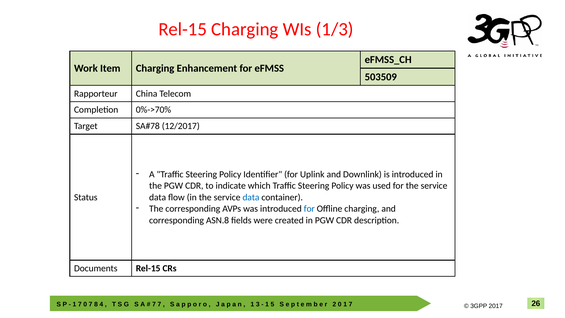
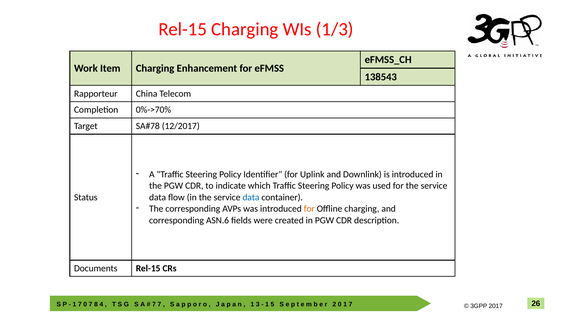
503509: 503509 -> 138543 (381, 77)
for colour: blue -> orange (309, 209)
ASN.8: ASN.8 -> ASN.6 (218, 220)
